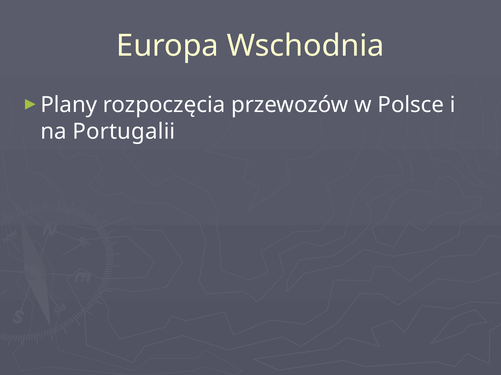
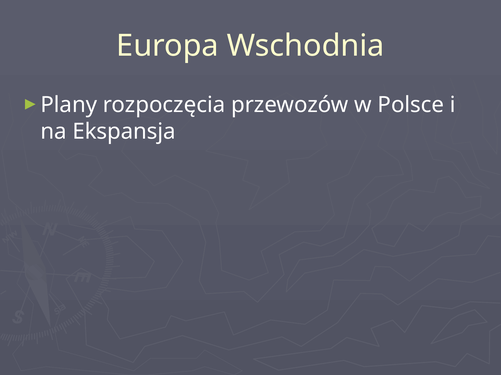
Portugalii: Portugalii -> Ekspansja (124, 132)
